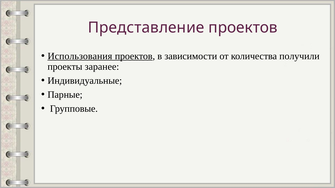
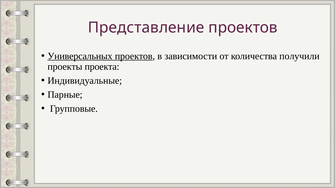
Использования: Использования -> Универсальных (80, 56)
заранее: заранее -> проекта (102, 67)
